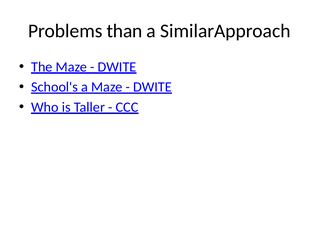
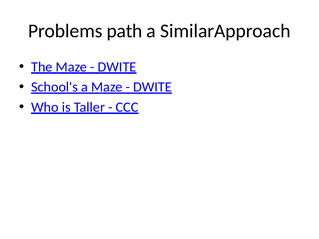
than: than -> path (125, 31)
